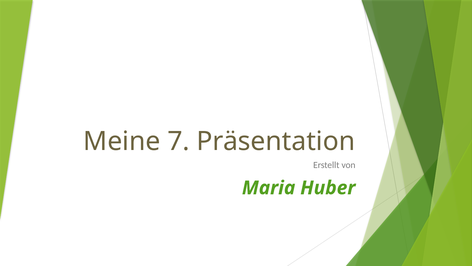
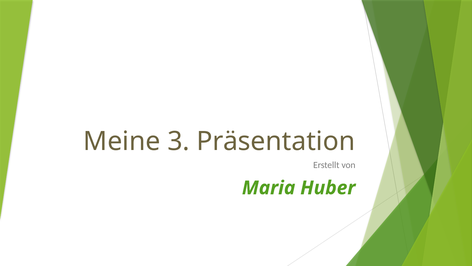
7: 7 -> 3 (178, 141)
